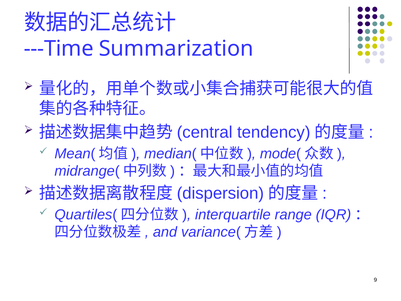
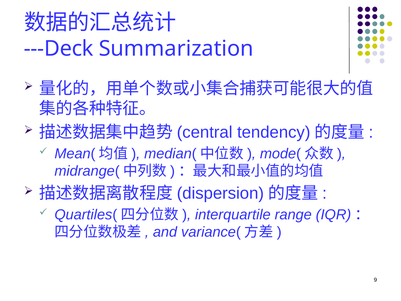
---Time: ---Time -> ---Deck (59, 49)
